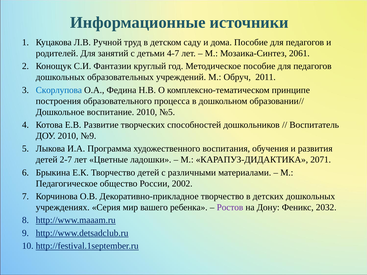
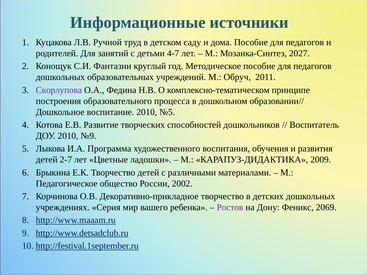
2061: 2061 -> 2027 (299, 53)
Скорлупова colour: blue -> purple (59, 90)
2071: 2071 -> 2009 (321, 160)
2032: 2032 -> 2069 (326, 208)
